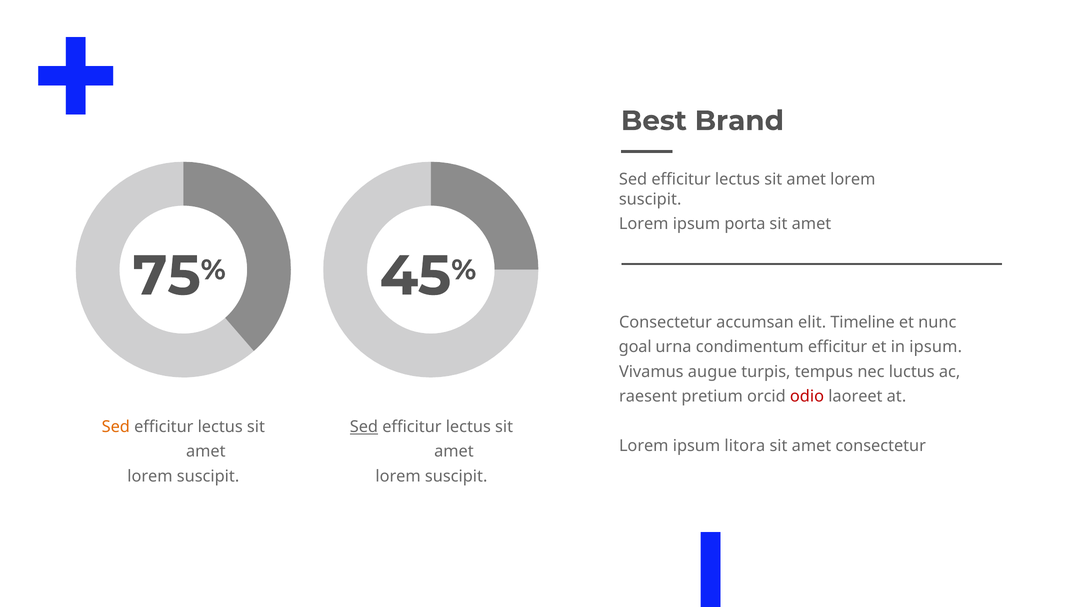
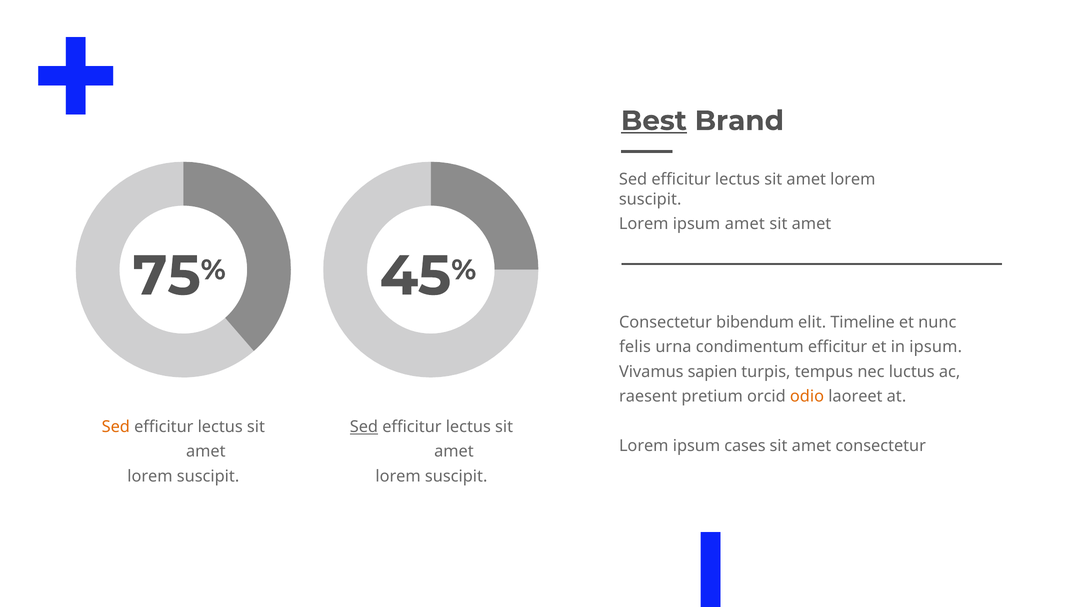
Best underline: none -> present (654, 121)
ipsum porta: porta -> amet (745, 224)
accumsan: accumsan -> bibendum (755, 322)
goal: goal -> felis (635, 347)
augue: augue -> sapien (713, 372)
odio colour: red -> orange (807, 396)
litora: litora -> cases (745, 446)
